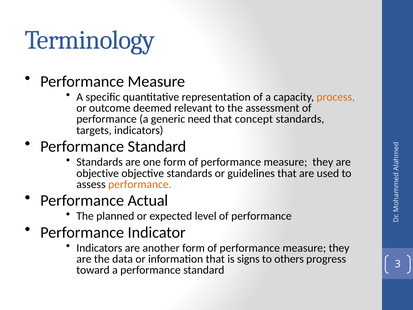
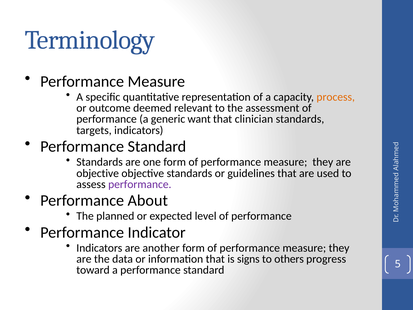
need: need -> want (199, 119)
concept: concept -> clinician (254, 119)
performance colour: orange -> purple (140, 184)
Actual: Actual -> About (148, 200)
3: 3 -> 5 (398, 264)
